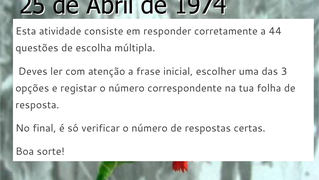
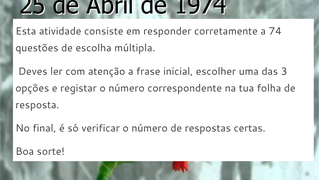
44: 44 -> 74 (275, 31)
